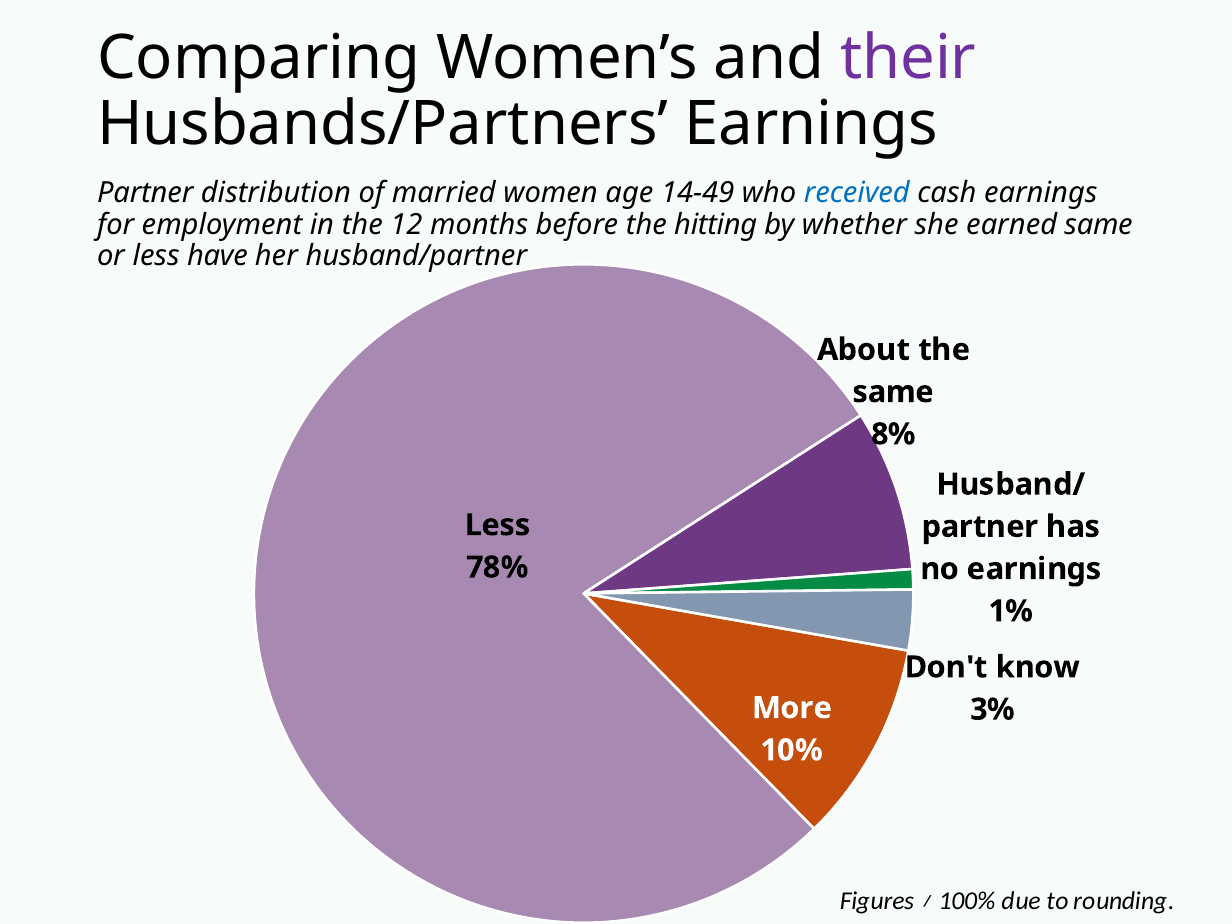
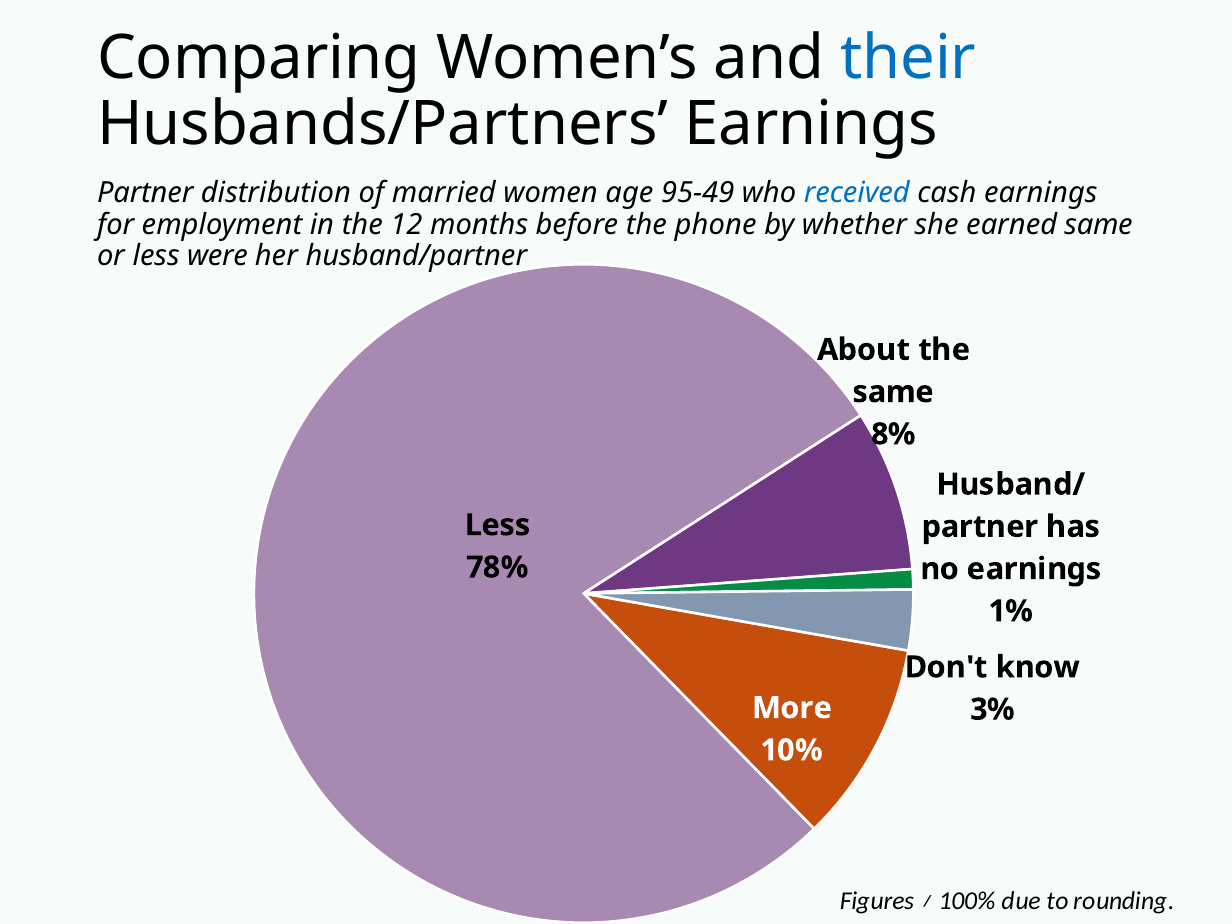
their colour: purple -> blue (908, 58)
14-49: 14-49 -> 95-49 (698, 193)
hitting: hitting -> phone (716, 225)
have: have -> were (217, 256)
